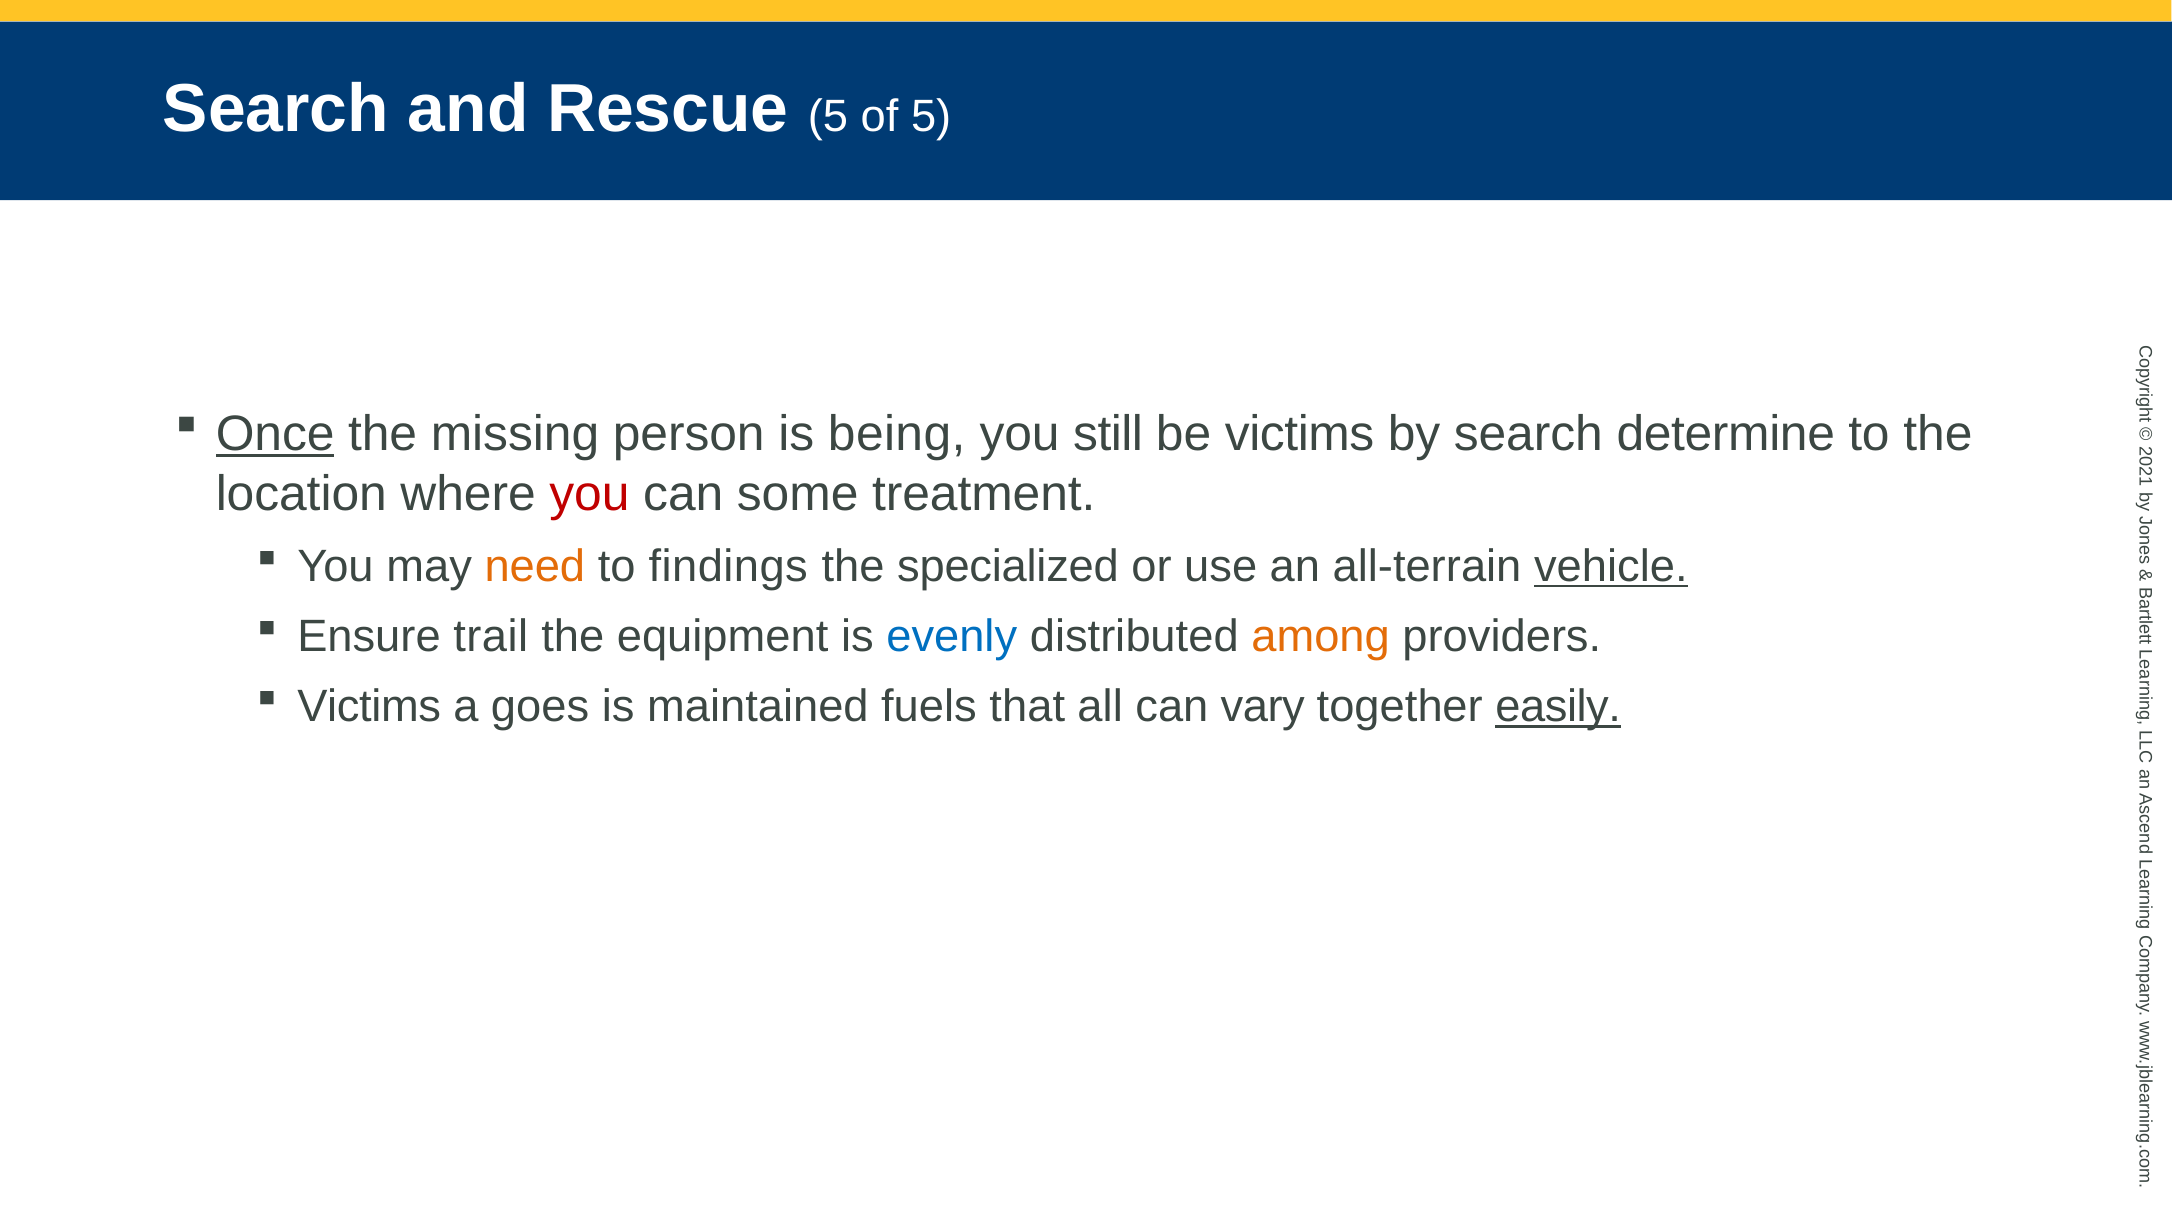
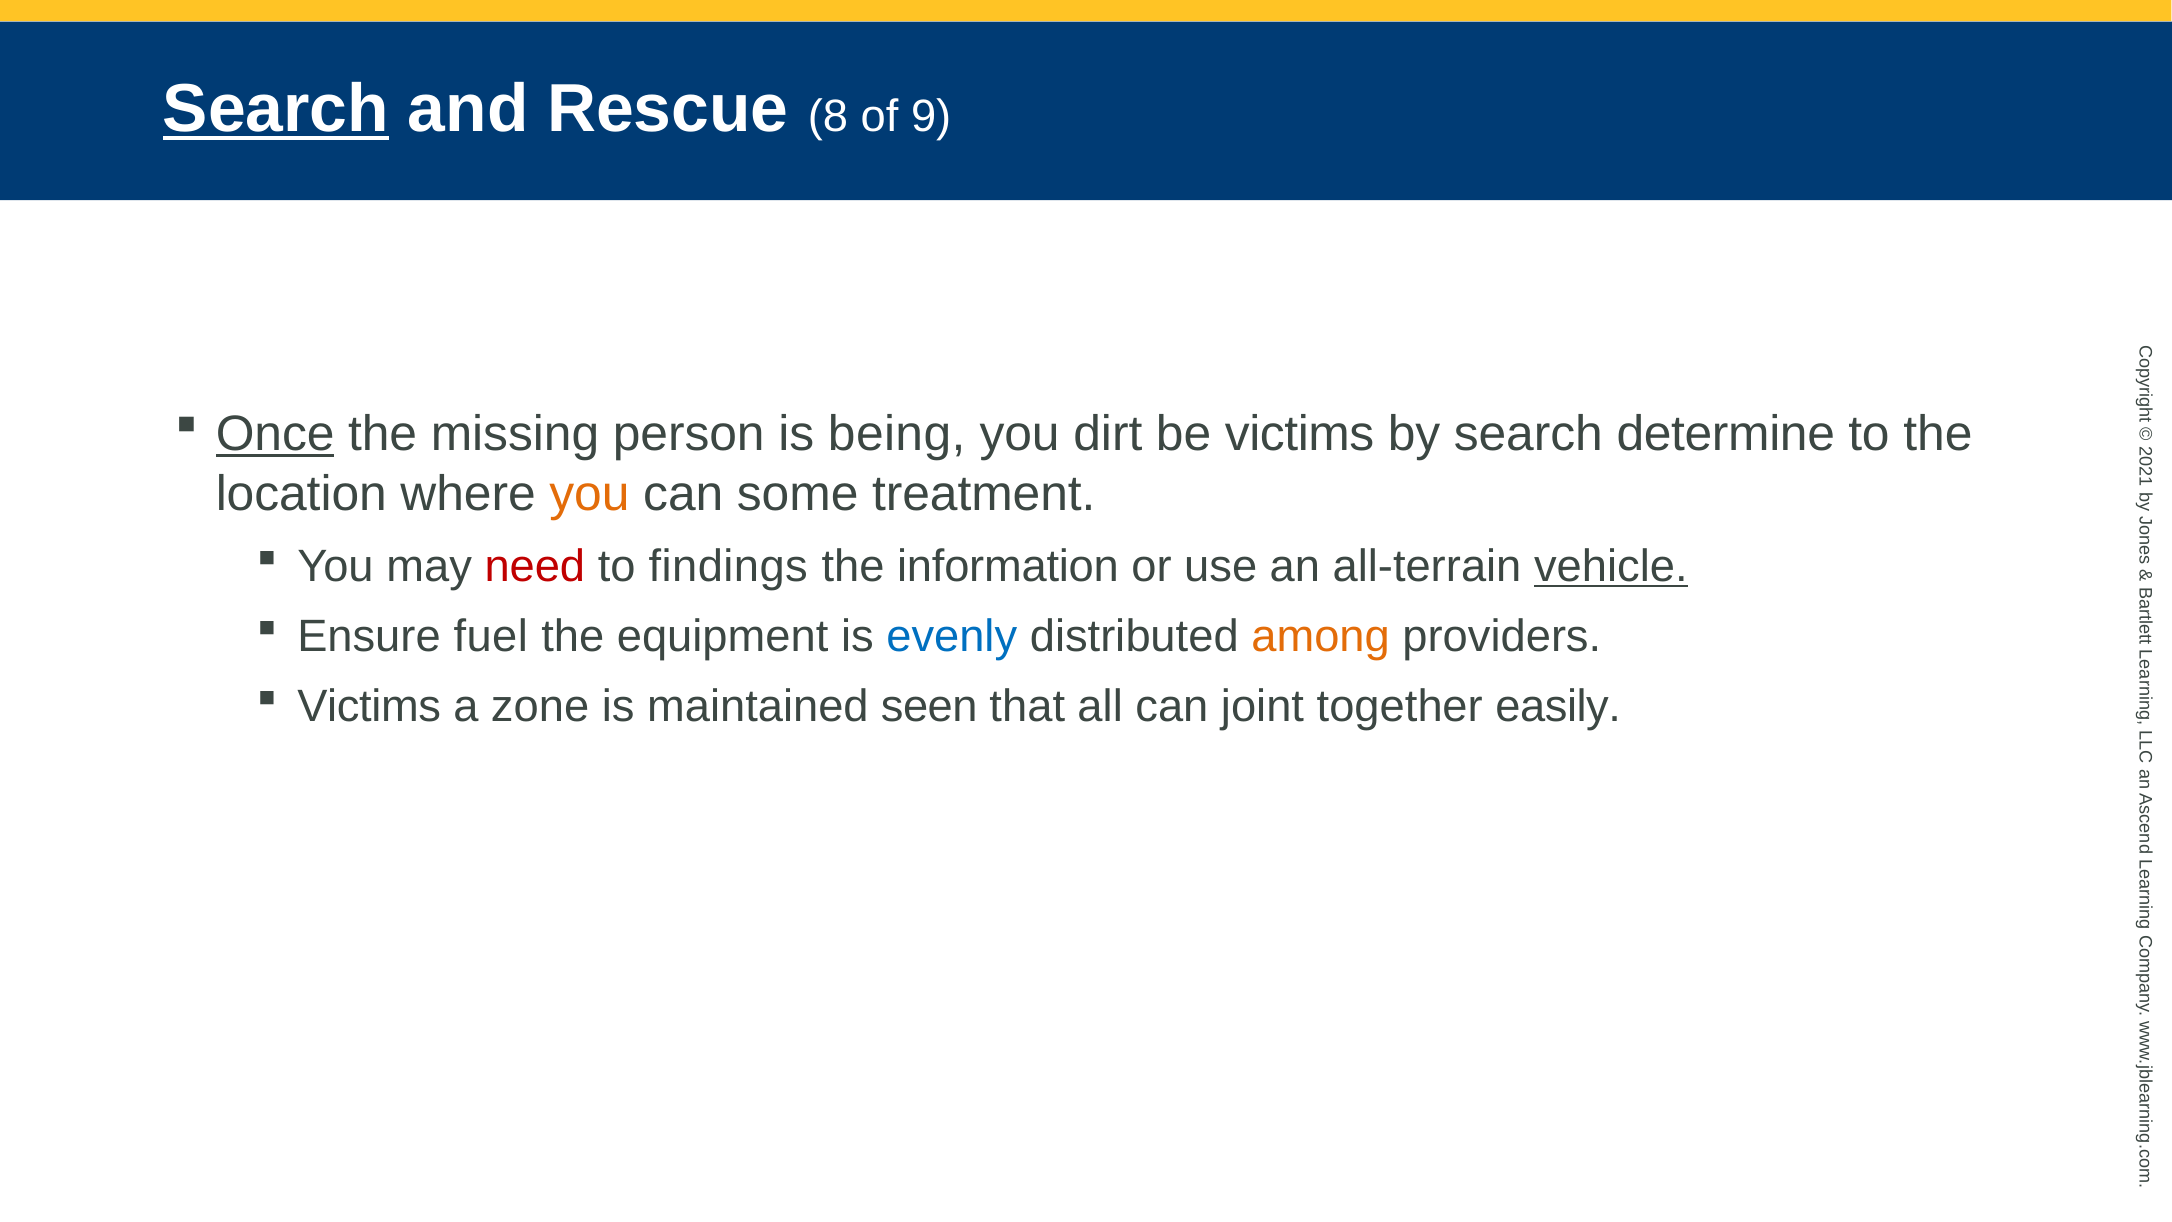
Search underline: none -> present (276, 109)
Rescue 5: 5 -> 8 (828, 117)
of 5: 5 -> 9 (931, 117)
still: still -> dirt (1108, 434)
you colour: red -> orange (589, 494)
need colour: orange -> red (535, 566)
specialized: specialized -> information (1008, 566)
trail: trail -> fuel (491, 636)
goes: goes -> zone (540, 707)
fuels: fuels -> seen (929, 707)
vary: vary -> joint (1263, 707)
easily underline: present -> none (1558, 707)
